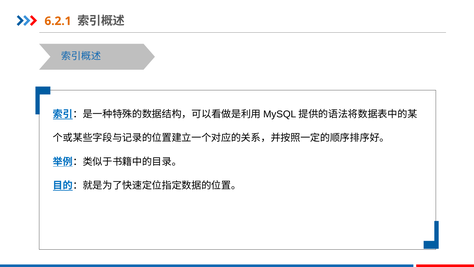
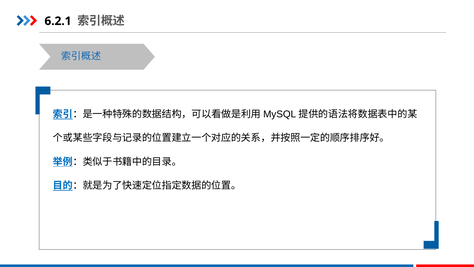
6.2.1 colour: orange -> black (58, 21)
